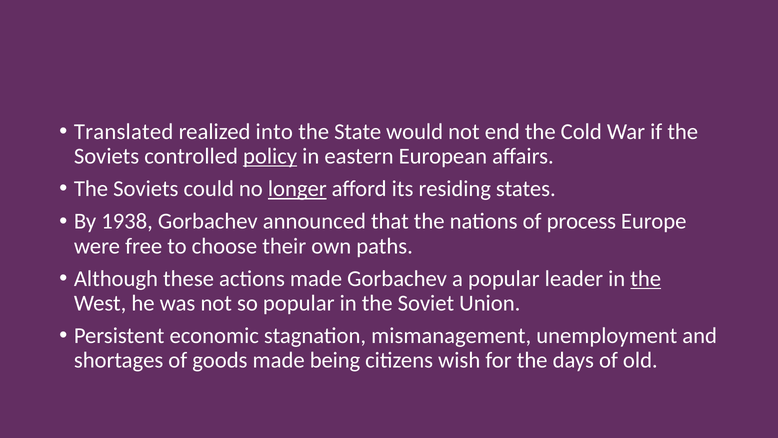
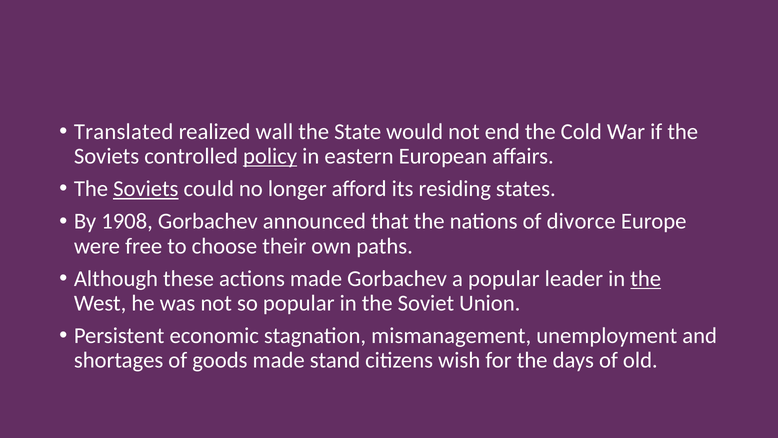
into: into -> wall (274, 132)
Soviets underline: none -> present (146, 189)
longer underline: present -> none (297, 189)
1938: 1938 -> 1908 (127, 221)
process: process -> divorce (581, 221)
being: being -> stand (335, 360)
